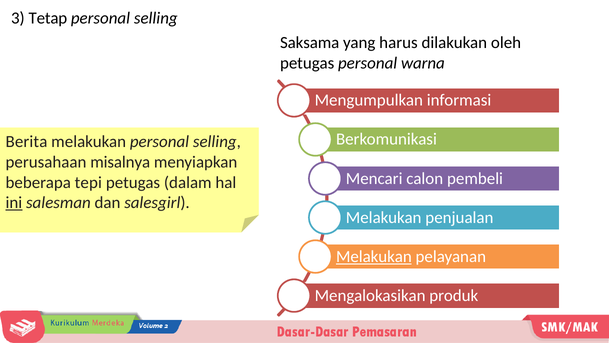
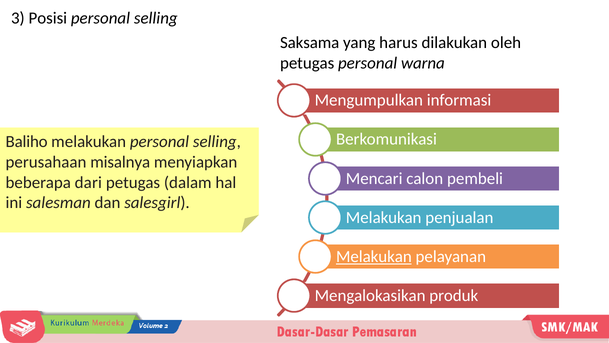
Tetap: Tetap -> Posisi (48, 18)
Berita: Berita -> Baliho (27, 142)
tepi: tepi -> dari (88, 182)
ini underline: present -> none (14, 203)
